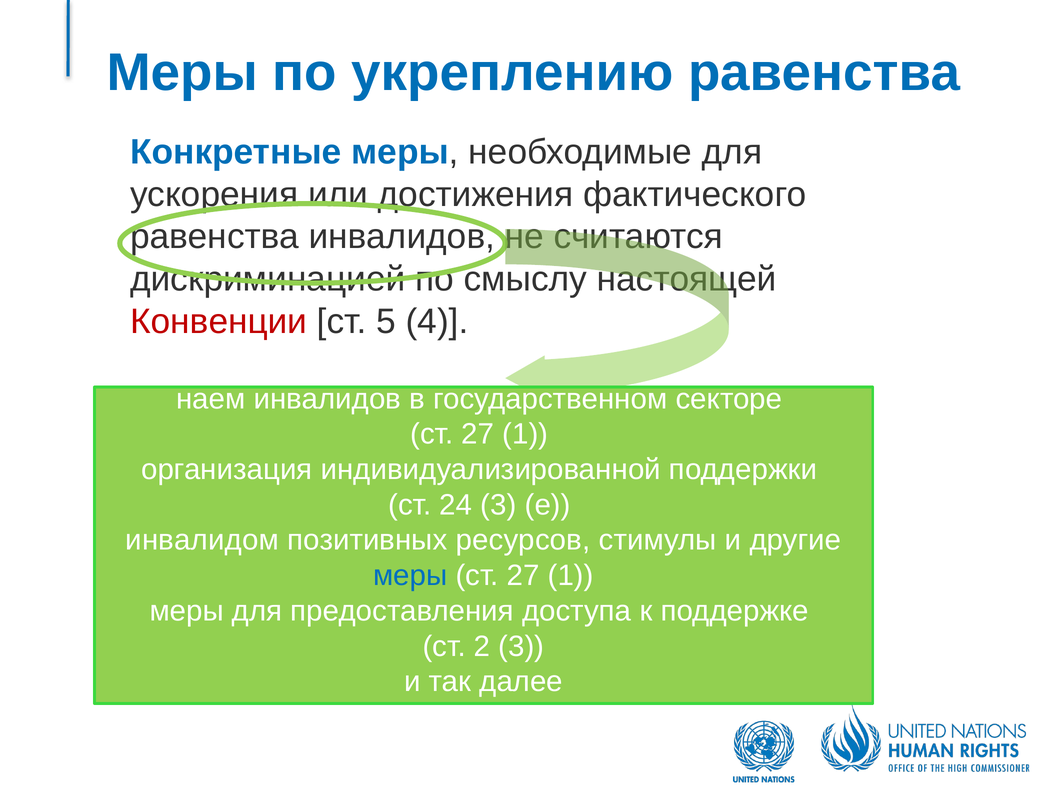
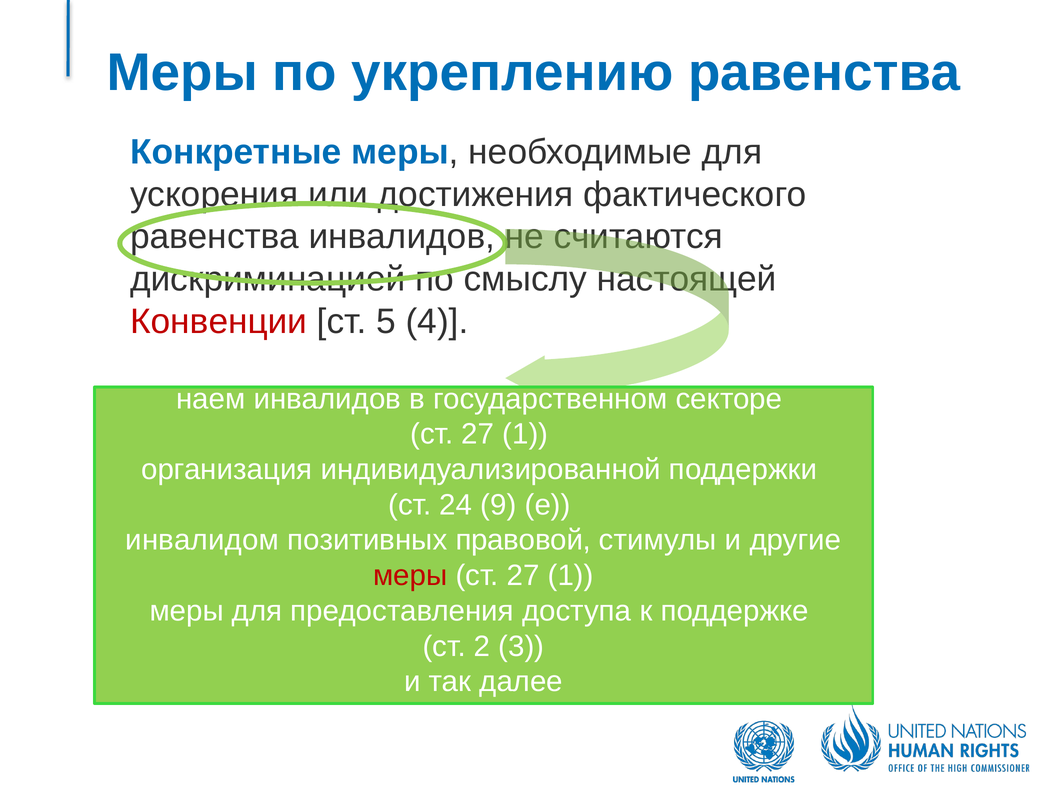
24 3: 3 -> 9 (498, 505)
ресурсов: ресурсов -> правовой (523, 540)
меры colour: blue -> red (410, 576)
